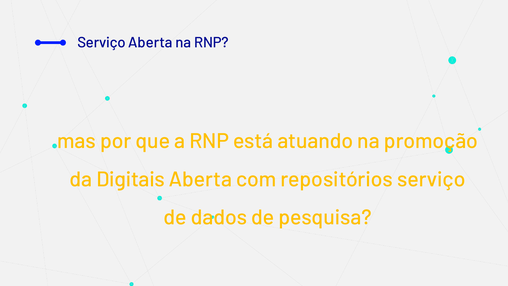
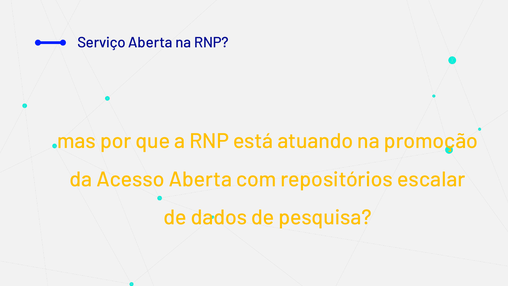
Digitais: Digitais -> Acesso (131, 179)
repositórios serviço: serviço -> escalar (431, 179)
